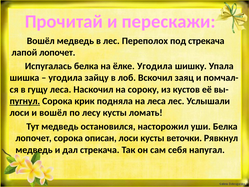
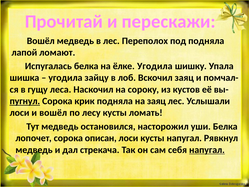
под стрекача: стрекача -> подняла (206, 41)
лапой лопочет: лопочет -> ломают (57, 52)
на леса: леса -> заяц (156, 101)
кусты веточки: веточки -> напугал (184, 138)
напугал underline: none -> present (207, 150)
